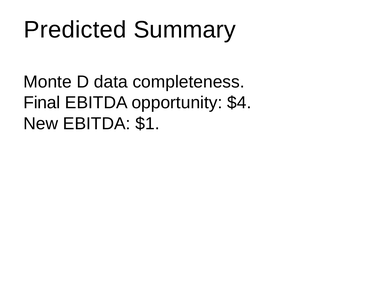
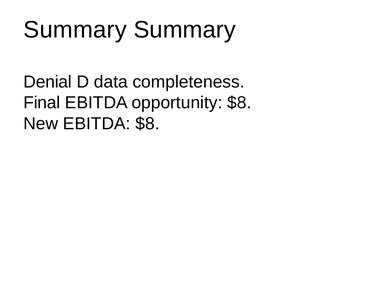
Predicted: Predicted -> Summary (75, 30)
Monte: Monte -> Denial (48, 82)
opportunity $4: $4 -> $8 (239, 103)
EBITDA $1: $1 -> $8 (148, 124)
